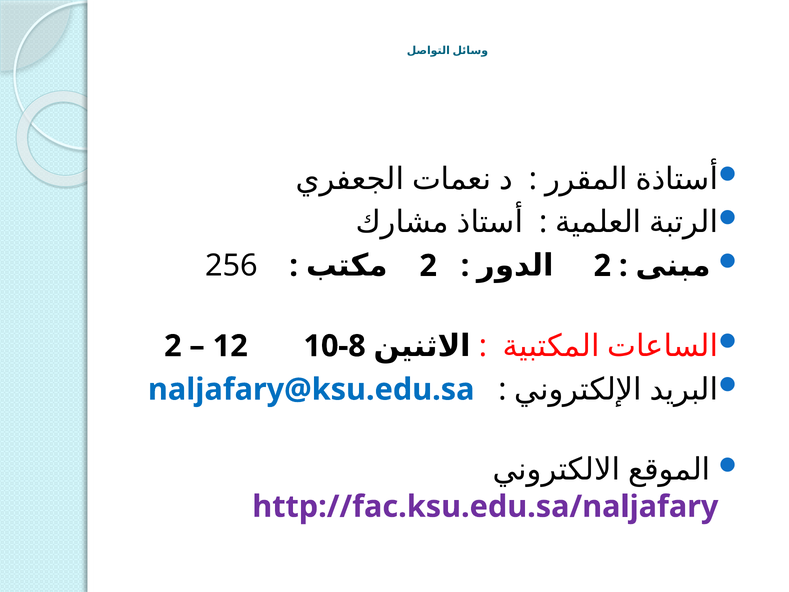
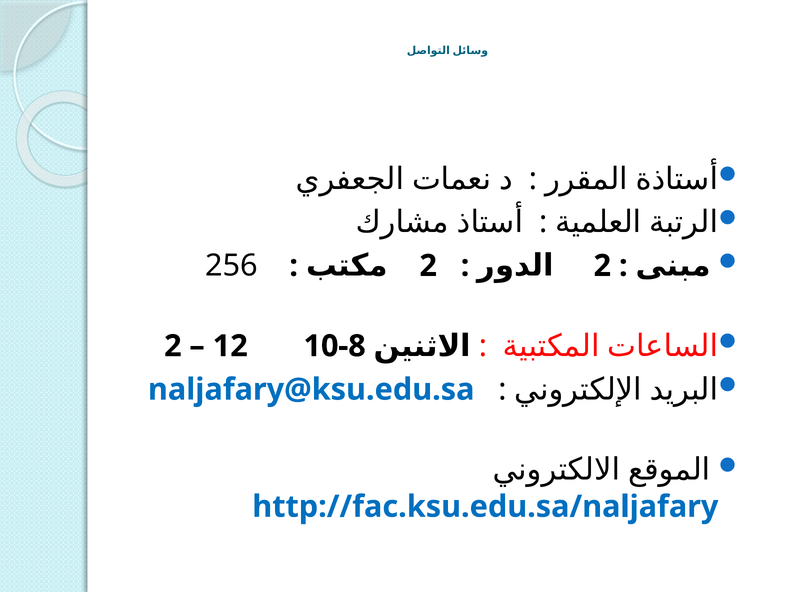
http://fac.ksu.edu.sa/naljafary colour: purple -> blue (485, 506)
